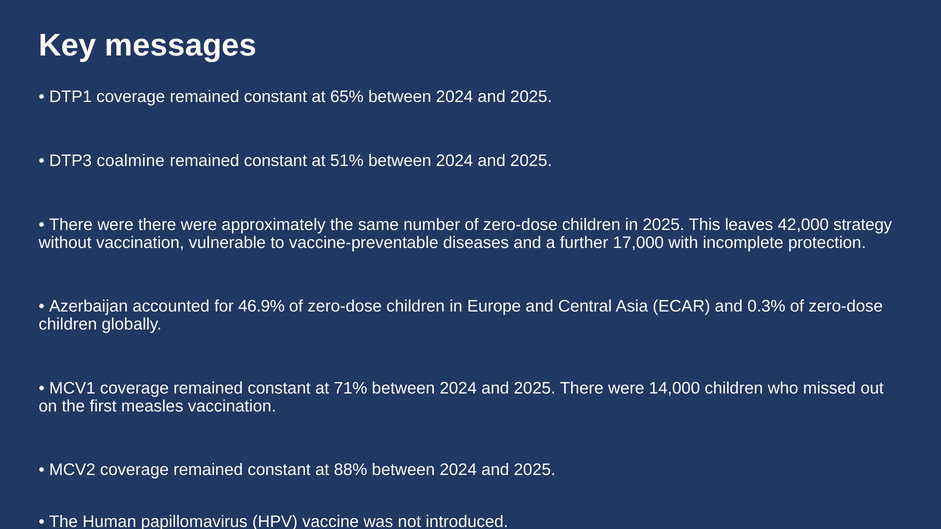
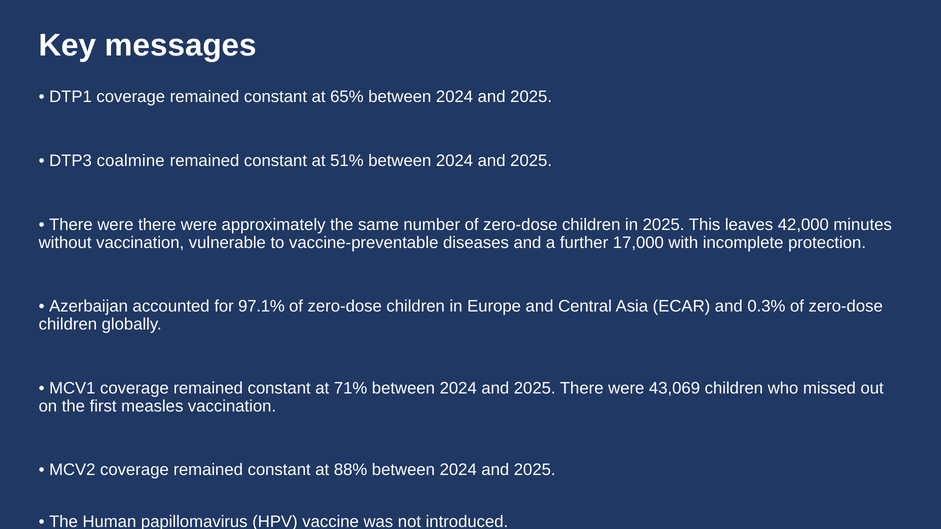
strategy: strategy -> minutes (863, 225)
46.9%: 46.9% -> 97.1% (262, 306)
14,000: 14,000 -> 43,069 (675, 388)
